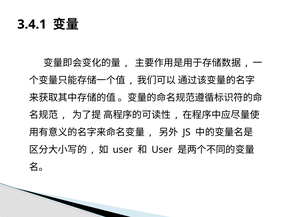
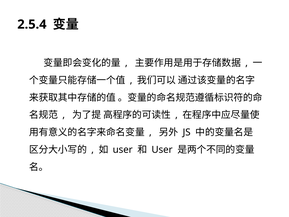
3.4.1: 3.4.1 -> 2.5.4 (32, 24)
